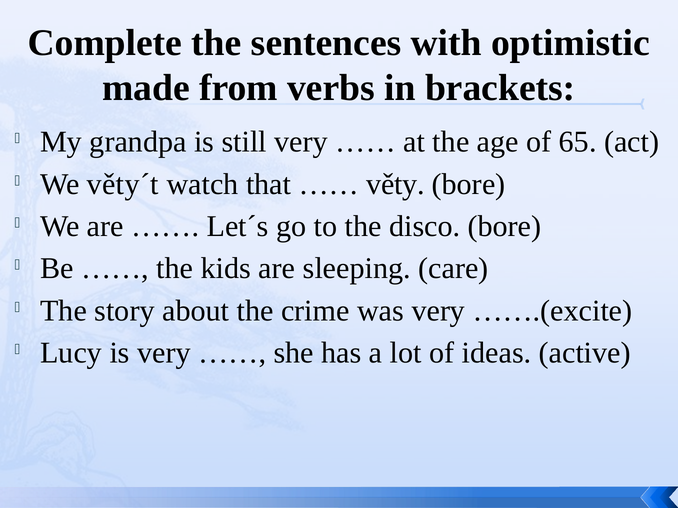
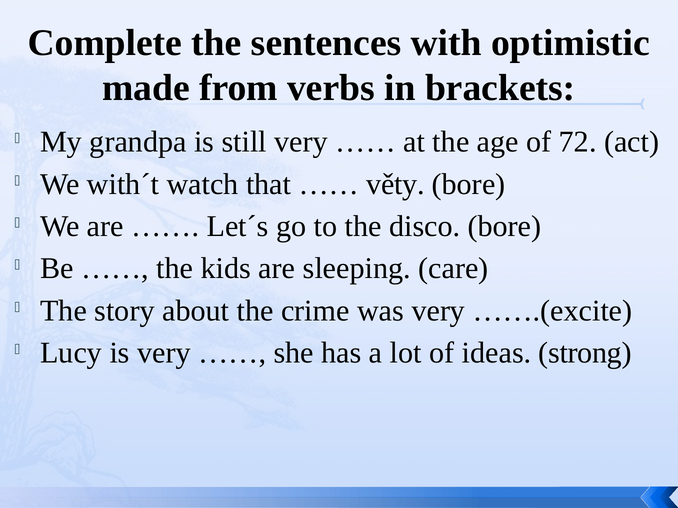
65: 65 -> 72 (578, 142)
věty´t: věty´t -> with´t (123, 184)
active: active -> strong (585, 353)
